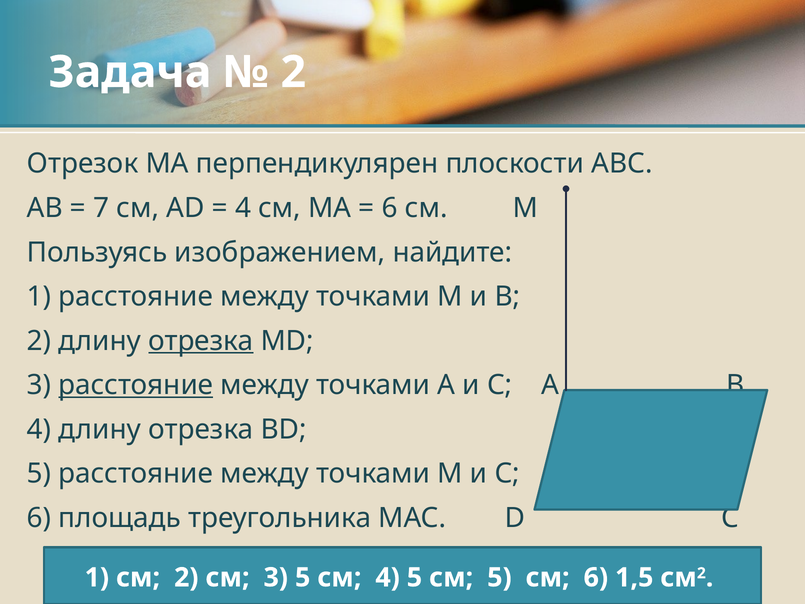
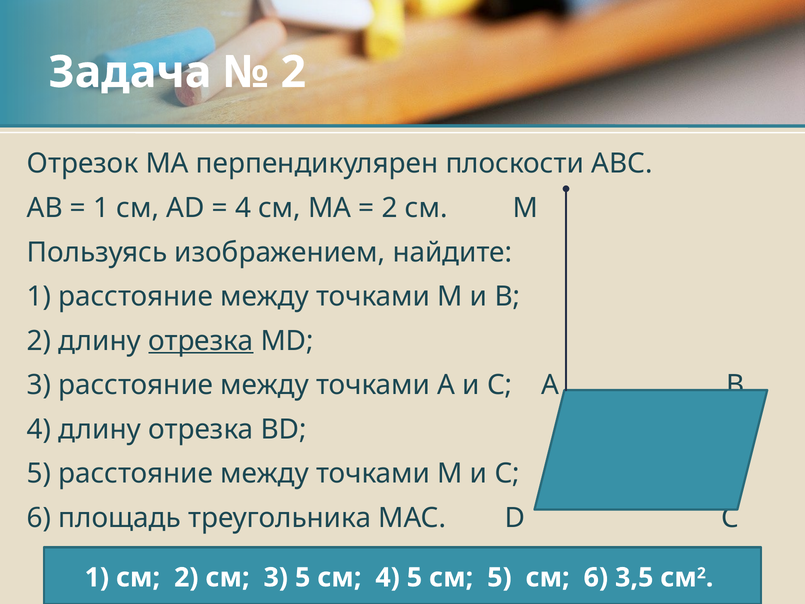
7: 7 -> 1 (101, 208)
6: 6 -> 2 (390, 208)
расстояние underline: present -> none (136, 385)
1,5: 1,5 -> 3,5 (634, 577)
